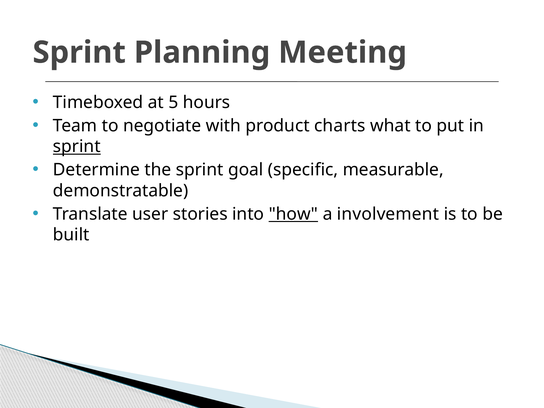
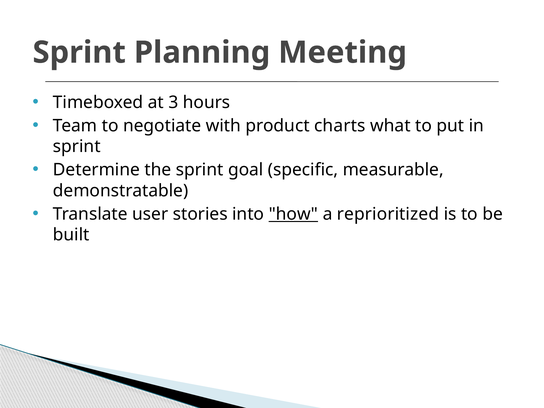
5: 5 -> 3 (173, 102)
sprint underline: present -> none (77, 147)
involvement: involvement -> reprioritized (388, 214)
